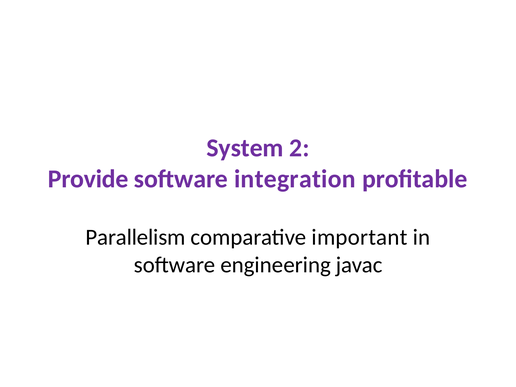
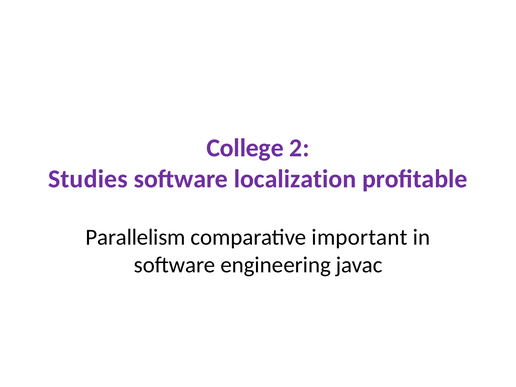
System: System -> College (245, 148)
Provide: Provide -> Studies (88, 179)
integration: integration -> localization (295, 179)
